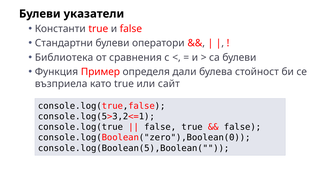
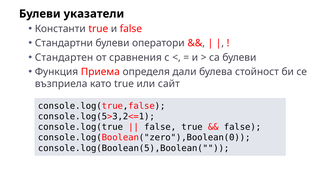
Библиотека: Библиотека -> Стандартен (64, 58)
Пример: Пример -> Приема (100, 72)
